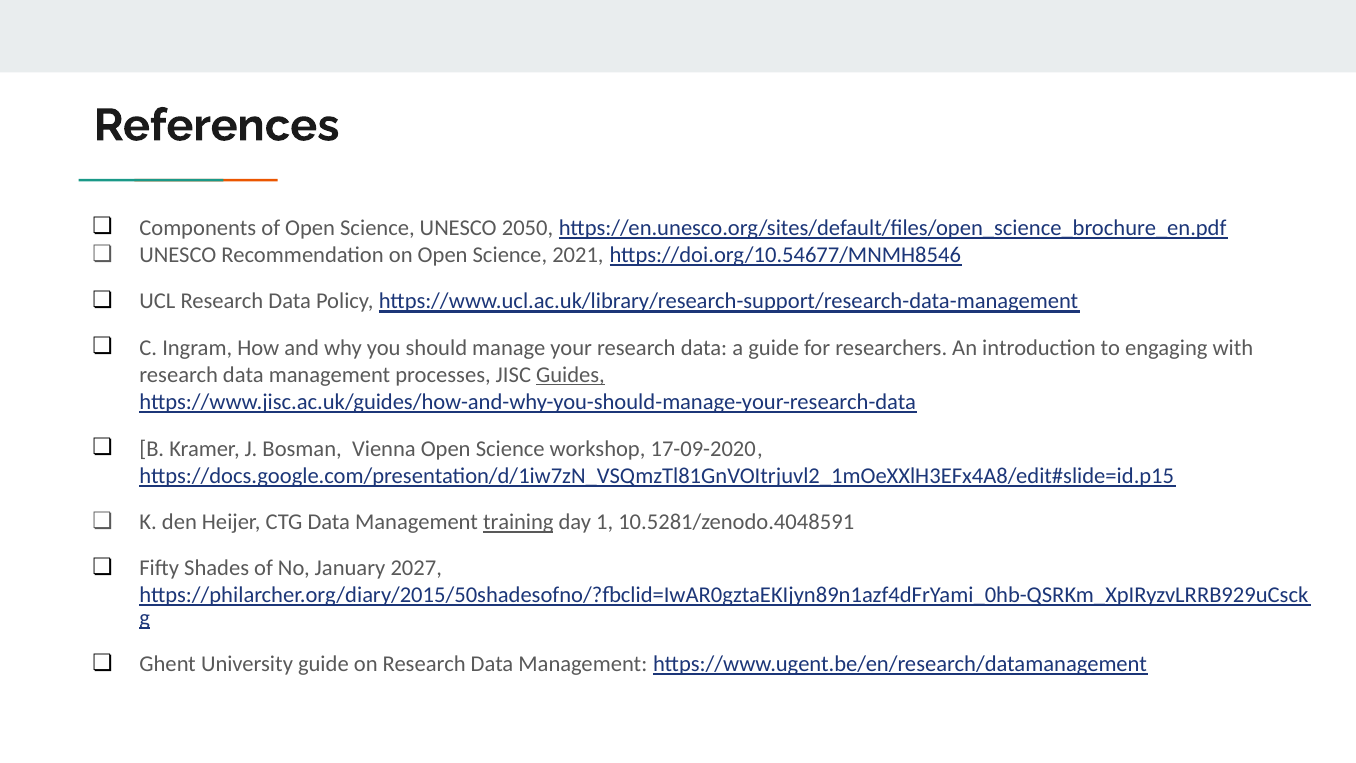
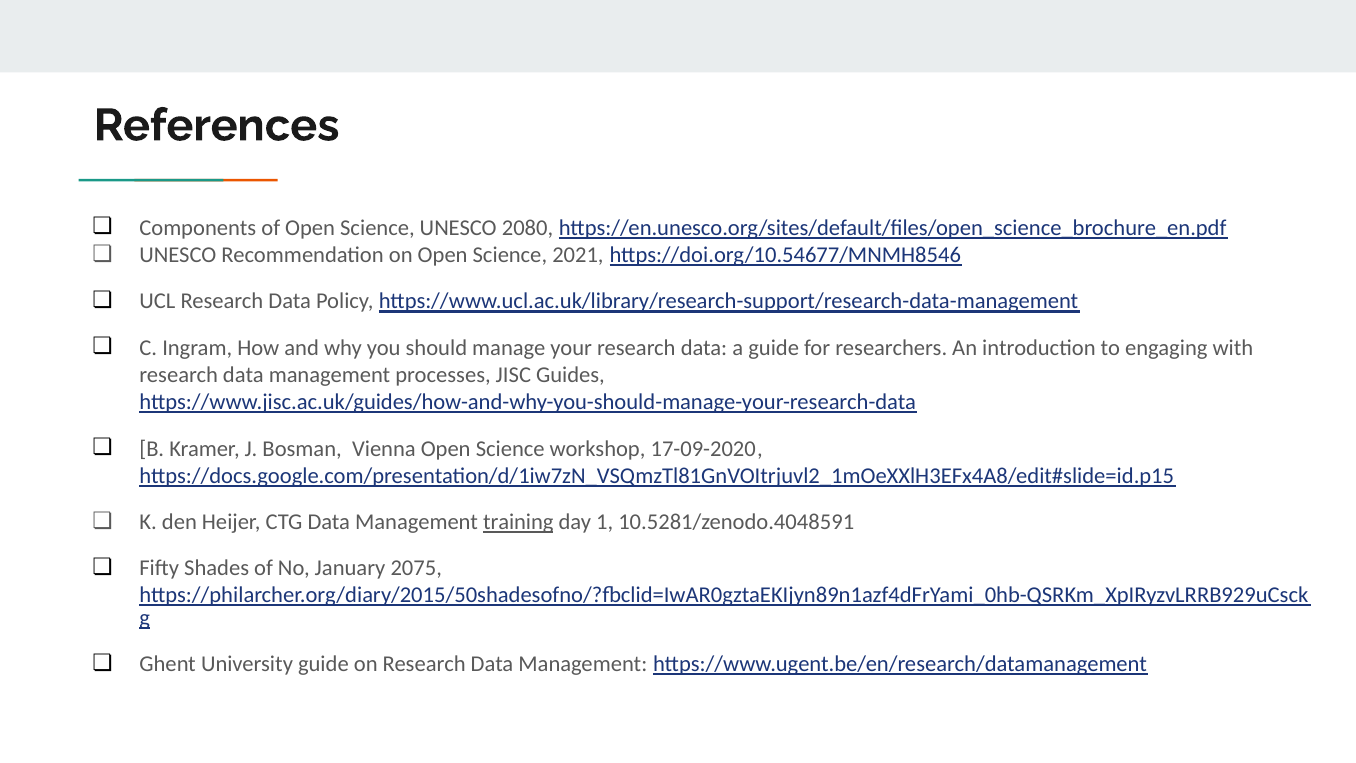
2050: 2050 -> 2080 (527, 228)
Guides underline: present -> none (570, 375)
2027: 2027 -> 2075 (416, 568)
